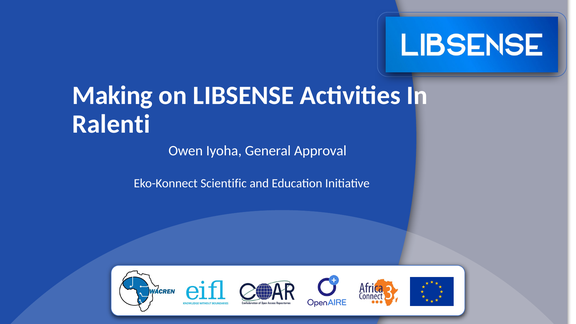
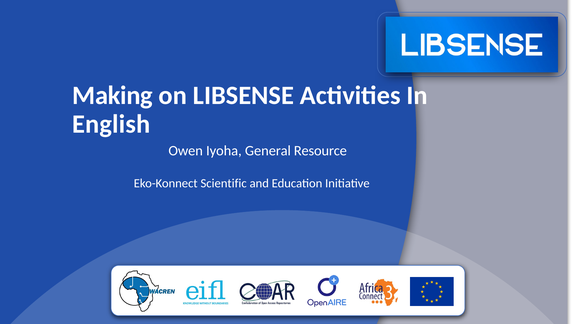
Ralenti: Ralenti -> English (111, 124)
Approval: Approval -> Resource (320, 151)
